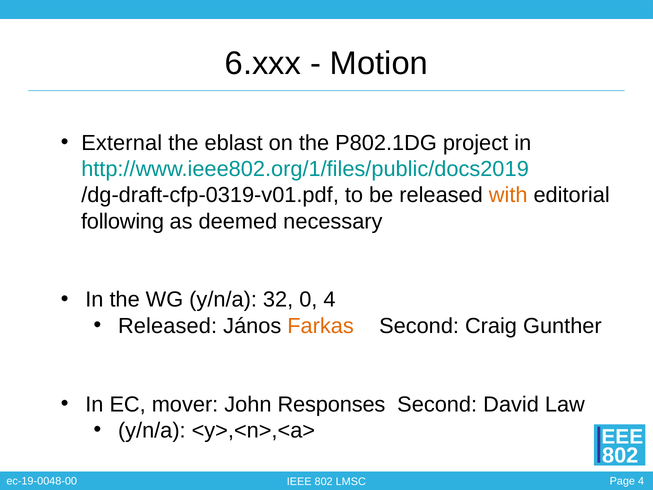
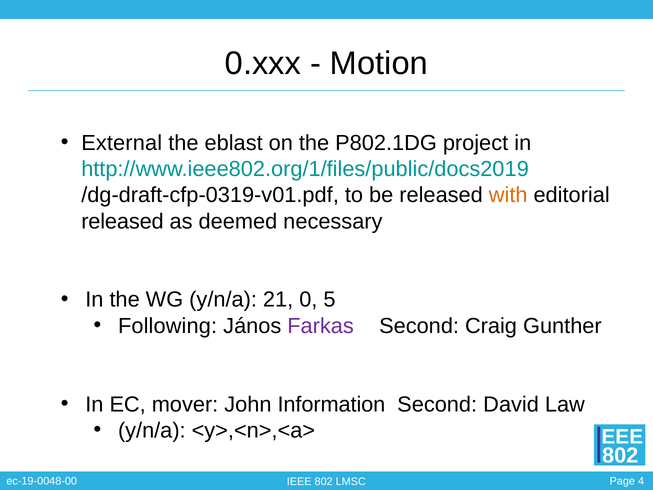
6.xxx: 6.xxx -> 0.xxx (263, 63)
following: following -> released (122, 221)
32: 32 -> 21 (278, 300)
0 4: 4 -> 5 (329, 300)
Released: Released -> Following (168, 326)
Farkas colour: orange -> purple (321, 326)
Responses: Responses -> Information (331, 404)
